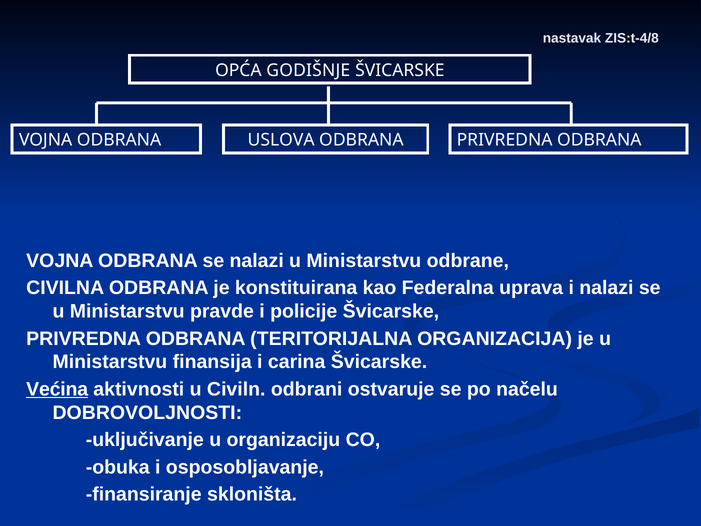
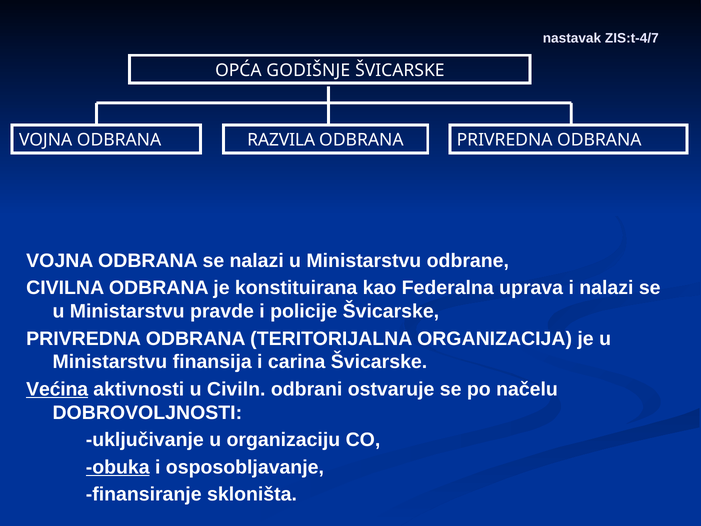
ZIS:t-4/8: ZIS:t-4/8 -> ZIS:t-4/7 (632, 38)
USLOVA: USLOVA -> RAZVILA (281, 140)
obuka underline: none -> present (118, 467)
